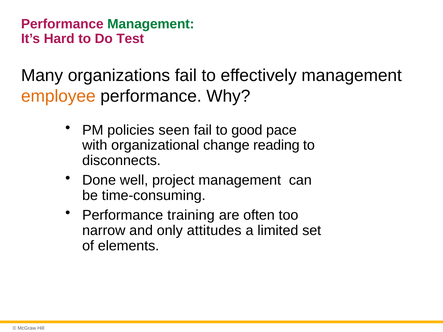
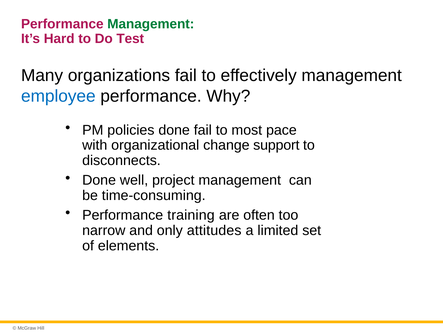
employee colour: orange -> blue (58, 96)
policies seen: seen -> done (174, 130)
good: good -> most (247, 130)
reading: reading -> support (276, 145)
